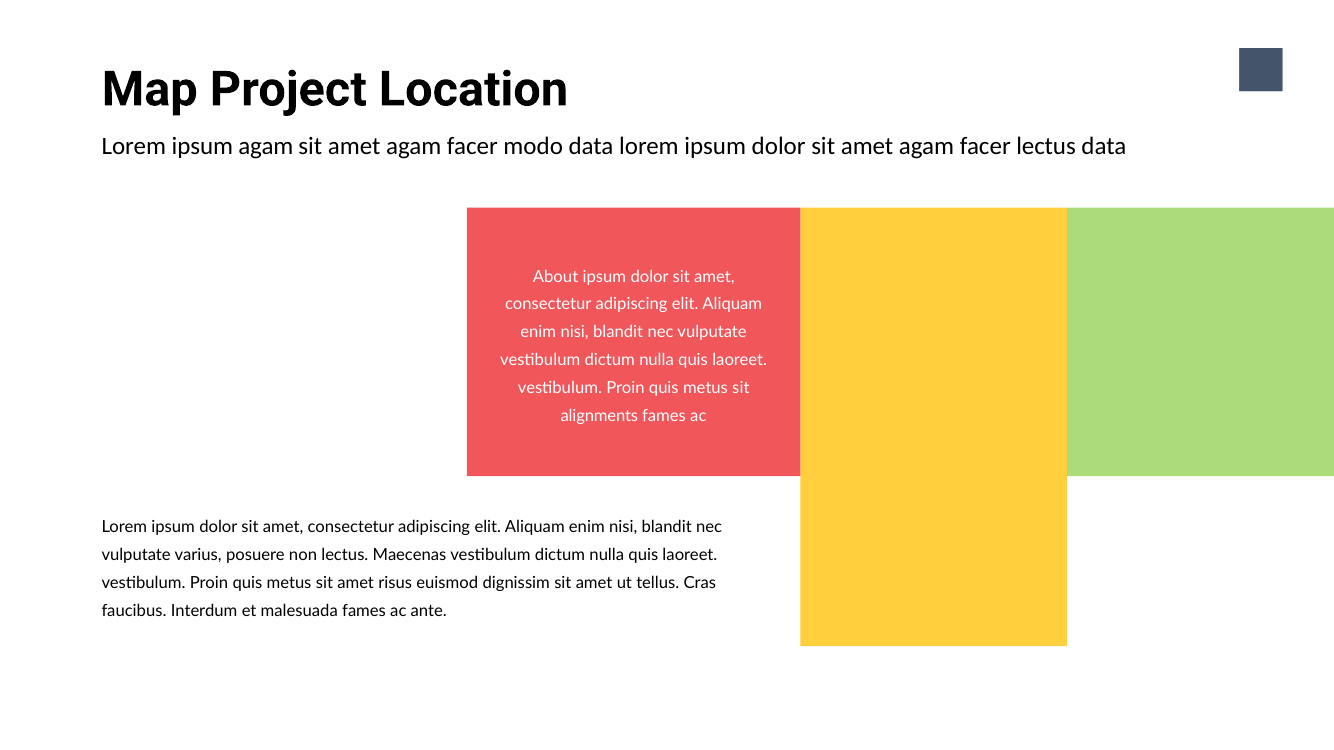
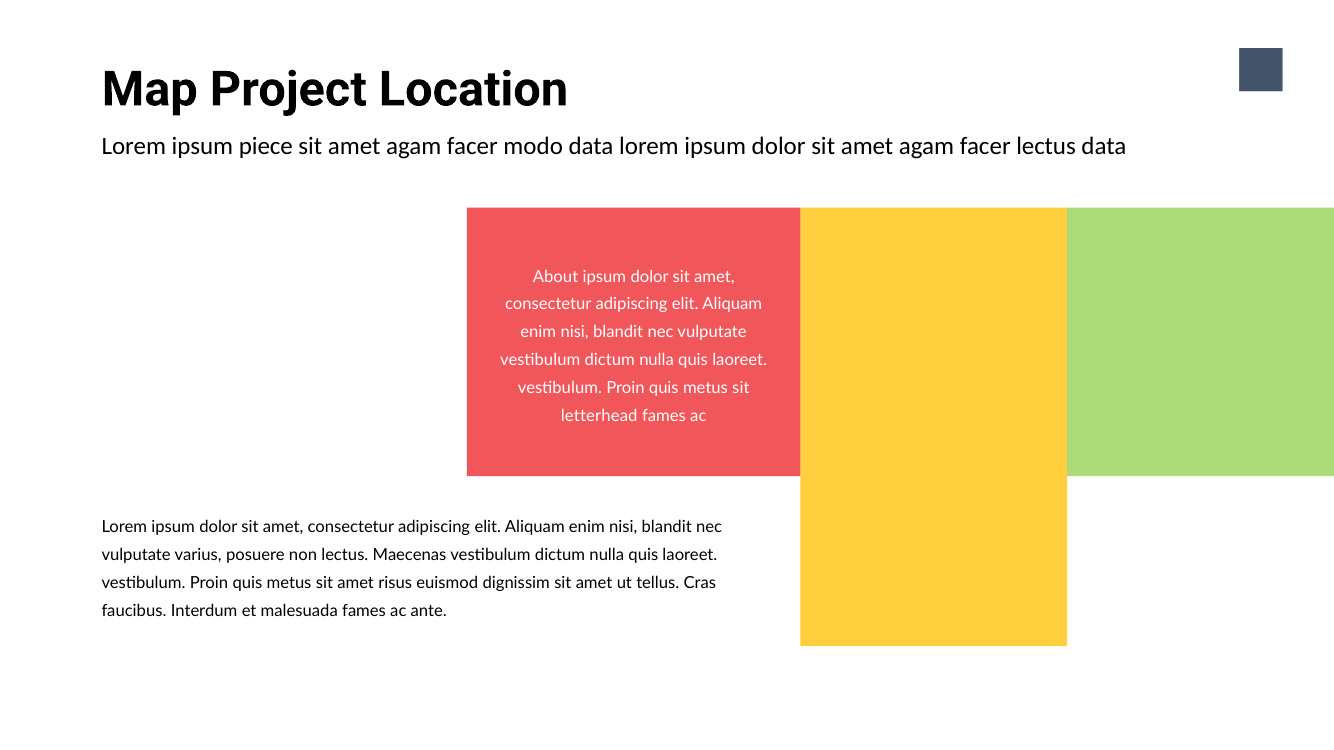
ipsum agam: agam -> piece (266, 146)
alignments: alignments -> letterhead (599, 416)
